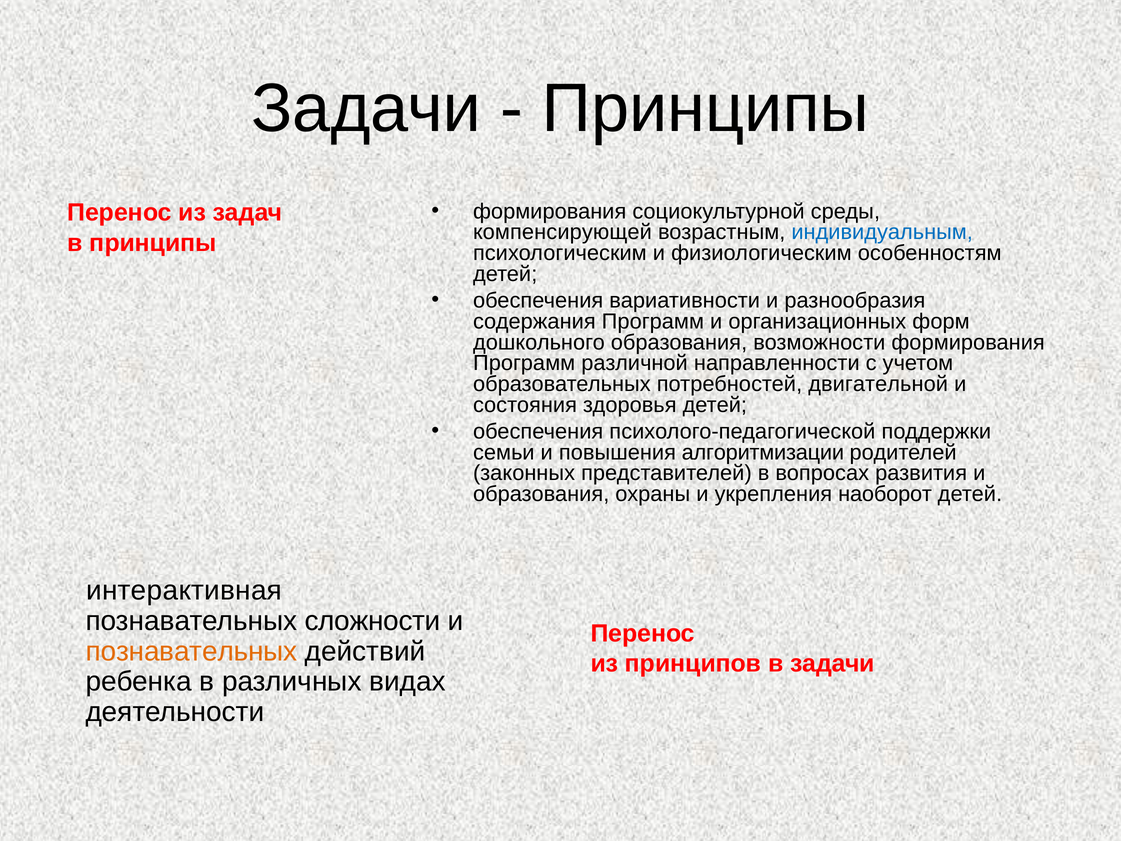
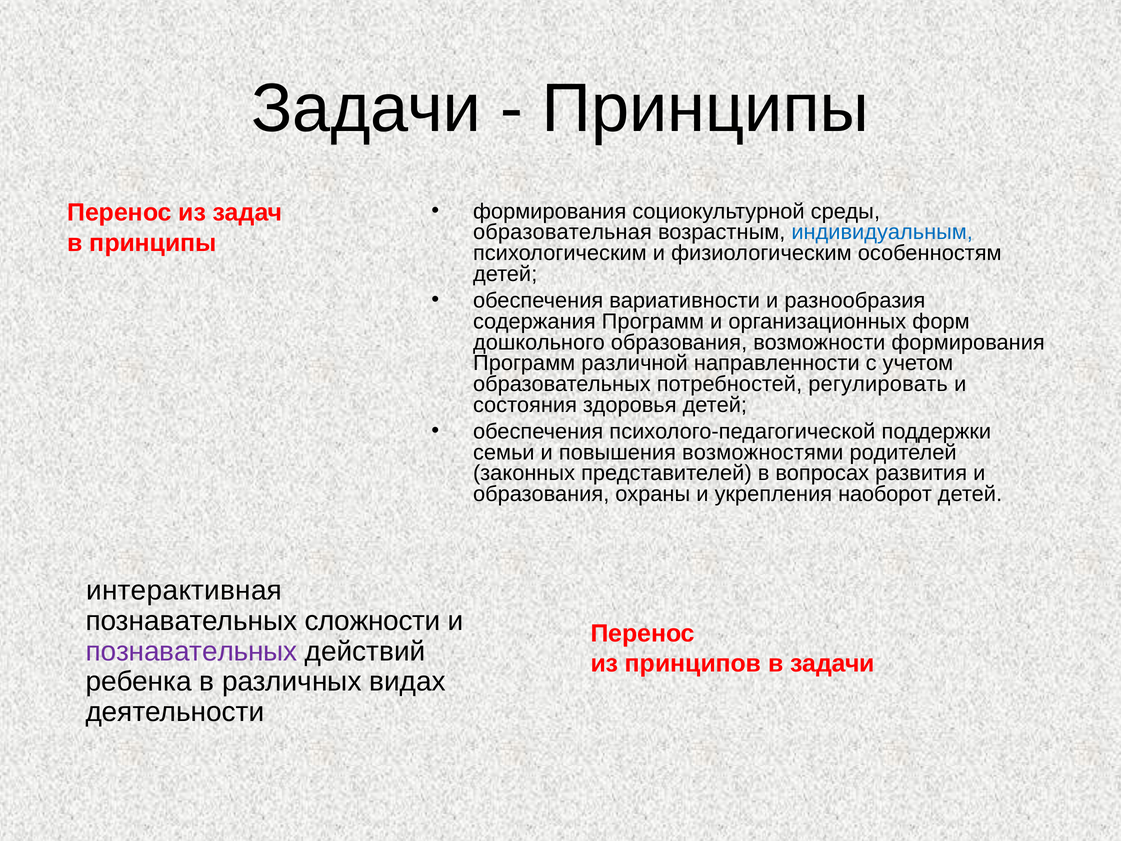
компенсирующей: компенсирующей -> образовательная (562, 232)
двигательной: двигательной -> регулировать (878, 384)
алгоритмизации: алгоритмизации -> возможностями (763, 452)
познавательных colour: orange -> purple (191, 651)
